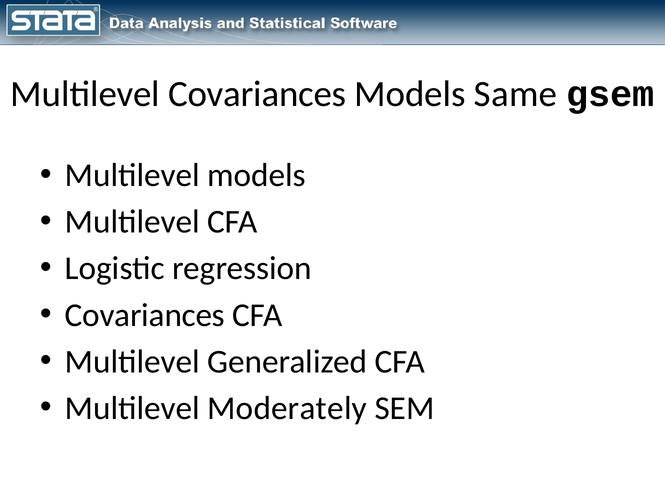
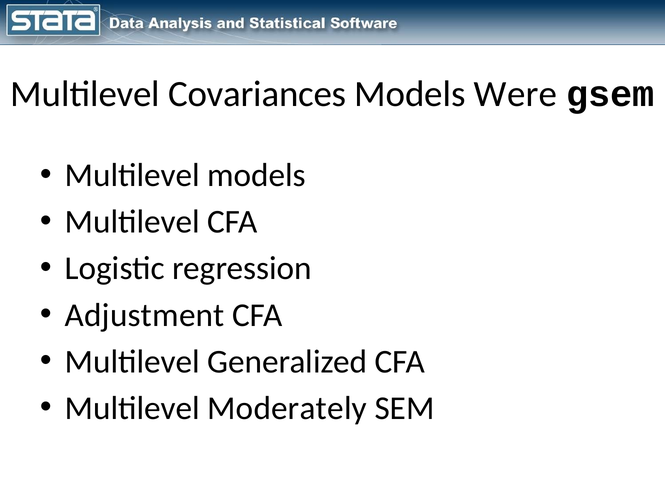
Same: Same -> Were (516, 94)
Covariances: Covariances -> Adjustment (145, 315)
